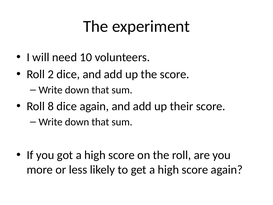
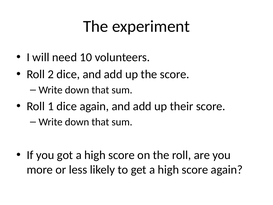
8: 8 -> 1 (51, 106)
